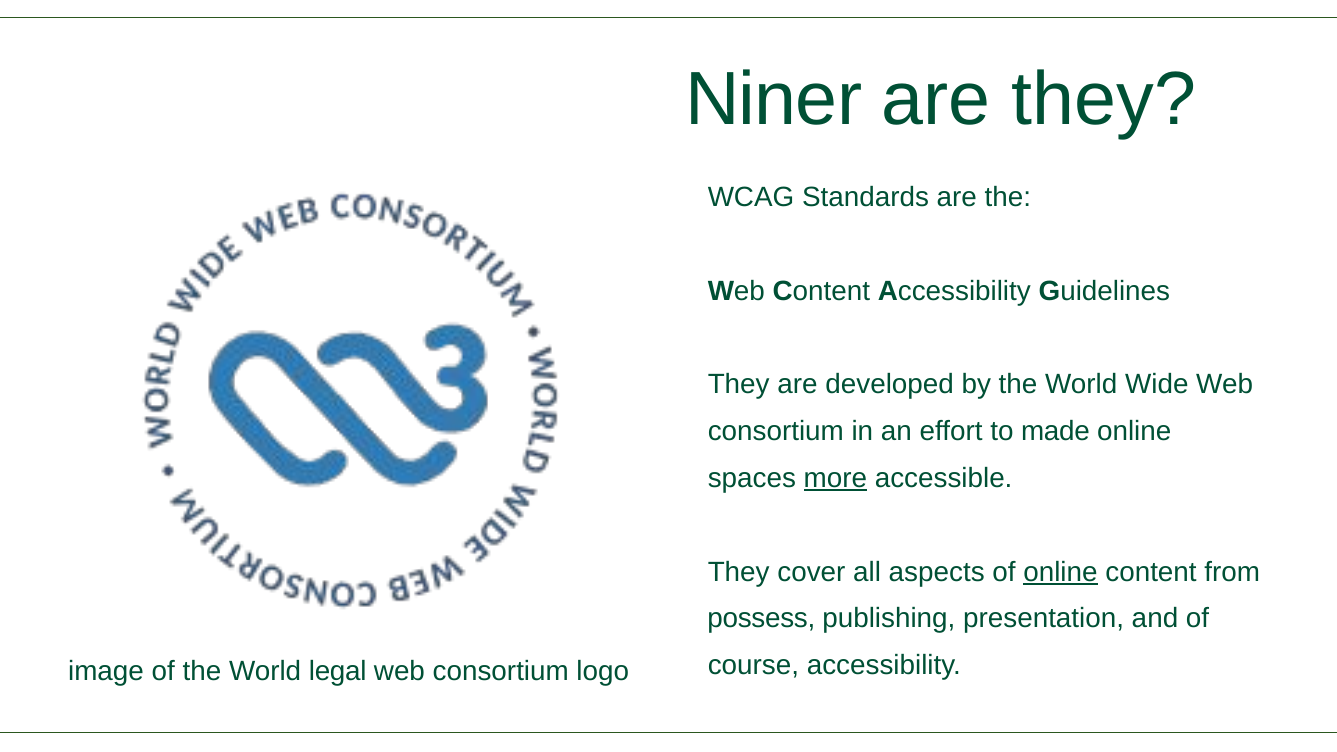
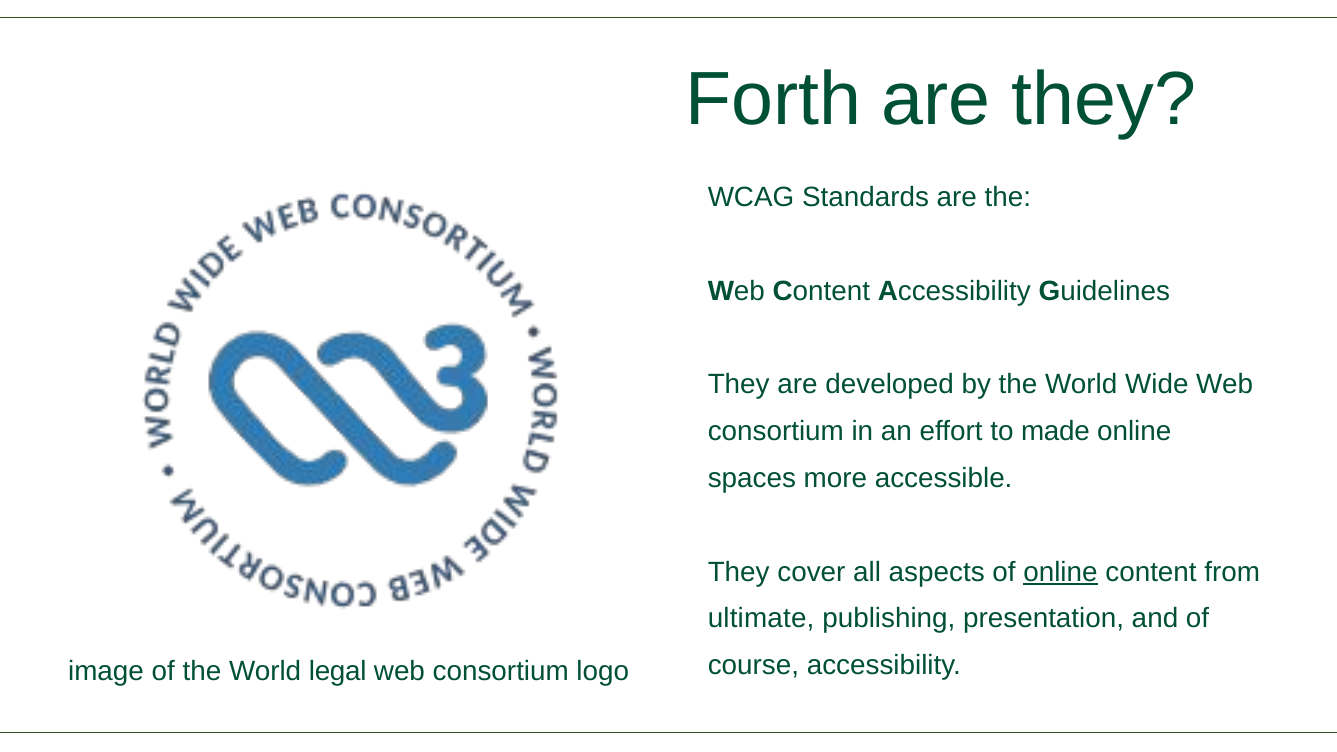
Niner: Niner -> Forth (773, 99)
more underline: present -> none (835, 478)
possess: possess -> ultimate (761, 619)
